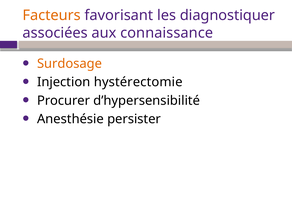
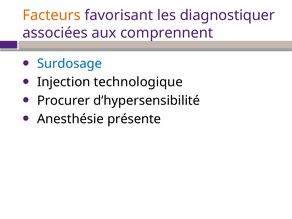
connaissance: connaissance -> comprennent (167, 33)
Surdosage colour: orange -> blue (70, 64)
hystérectomie: hystérectomie -> technologique (138, 82)
persister: persister -> présente (134, 119)
